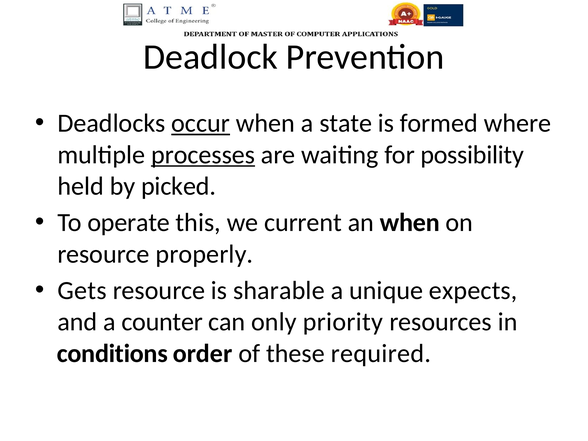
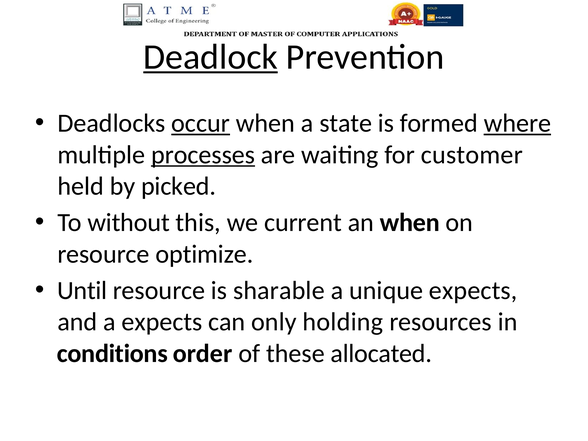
Deadlock underline: none -> present (210, 57)
where underline: none -> present (517, 123)
possibility: possibility -> customer (472, 155)
operate: operate -> without (129, 223)
properly: properly -> optimize (204, 254)
Gets: Gets -> Until (82, 291)
a counter: counter -> expects (162, 322)
priority: priority -> holding (343, 322)
required: required -> allocated (381, 353)
